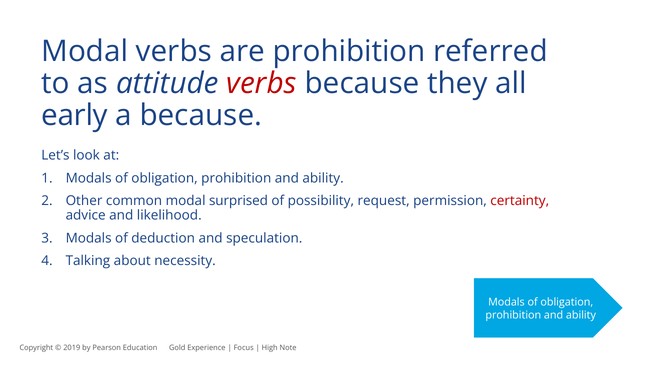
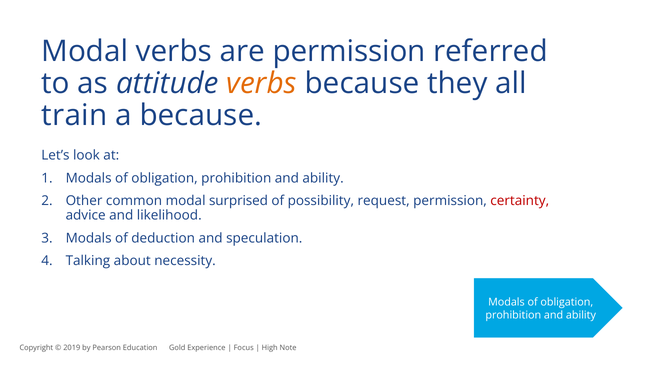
are prohibition: prohibition -> permission (349, 51)
verbs colour: red -> orange (262, 83)
early: early -> train (74, 116)
